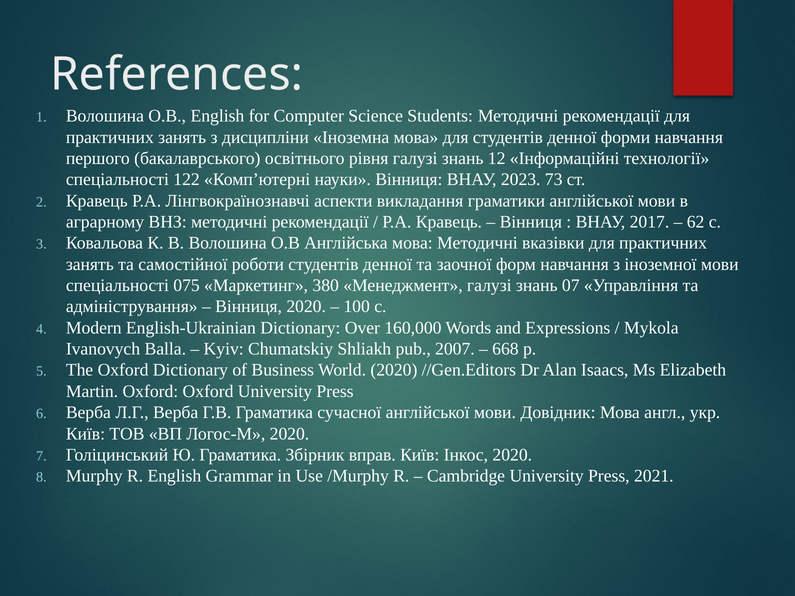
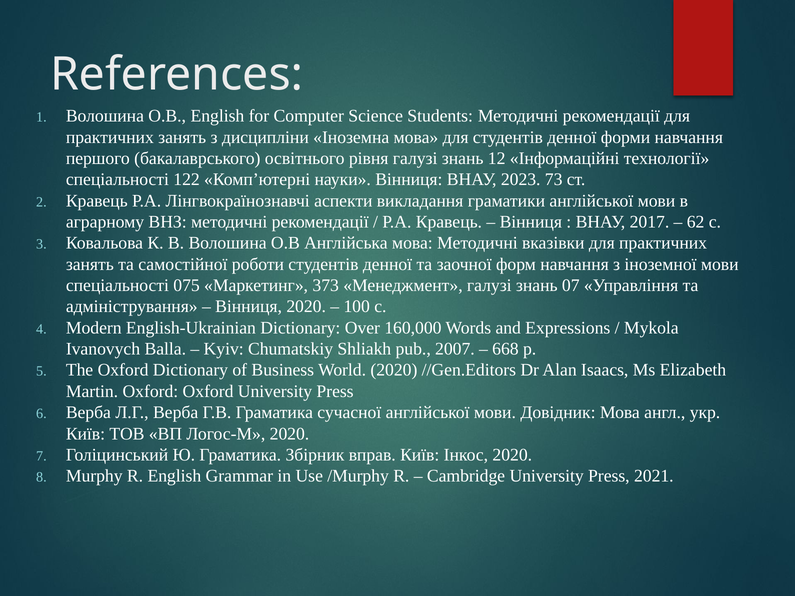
380: 380 -> 373 (326, 286)
